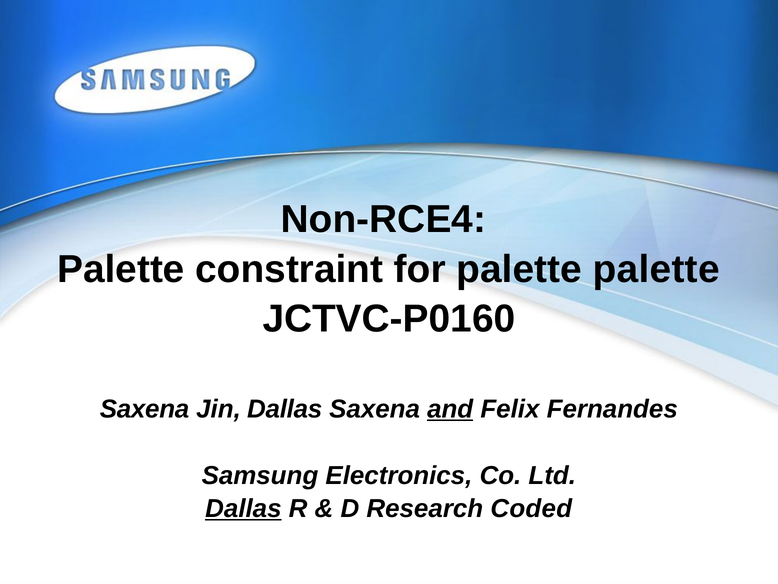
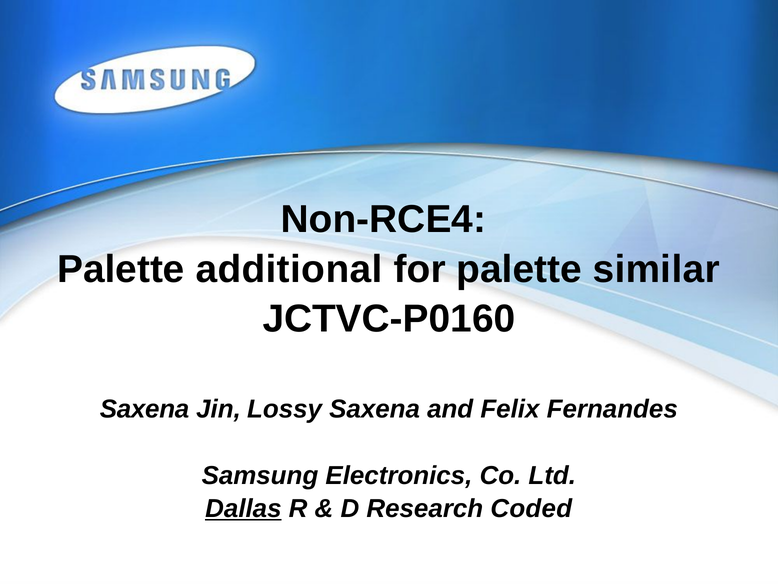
constraint: constraint -> additional (289, 269)
palette palette: palette -> similar (656, 269)
Jin Dallas: Dallas -> Lossy (285, 409)
and underline: present -> none (450, 409)
